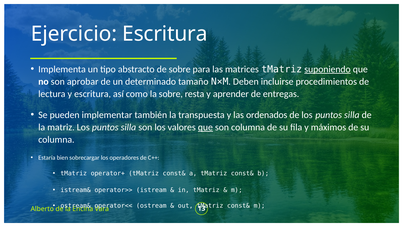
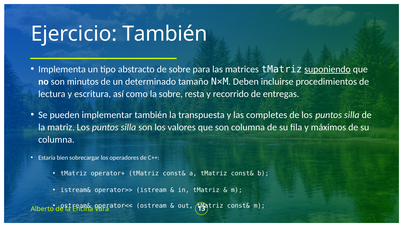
Ejercicio Escritura: Escritura -> También (165, 34)
aprobar: aprobar -> minutos (83, 82)
aprender: aprender -> recorrido (231, 94)
ordenados: ordenados -> completes (267, 115)
que underline: present -> none (205, 127)
